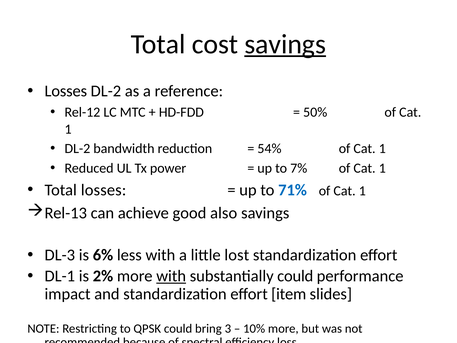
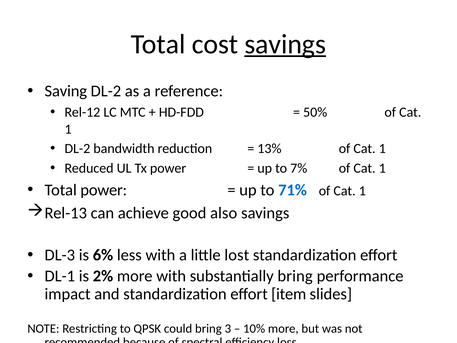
Losses: Losses -> Saving (66, 91)
54%: 54% -> 13% (269, 149)
Total losses: losses -> power (104, 190)
with underline: present -> none (171, 276)
substantially could: could -> bring (295, 276)
